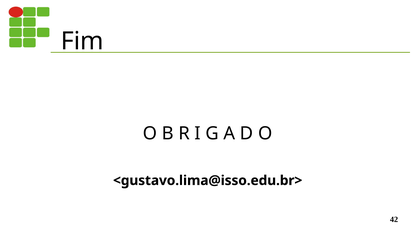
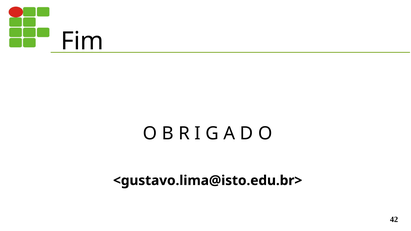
<gustavo.lima@isso.edu.br>: <gustavo.lima@isso.edu.br> -> <gustavo.lima@isto.edu.br> (208, 181)
